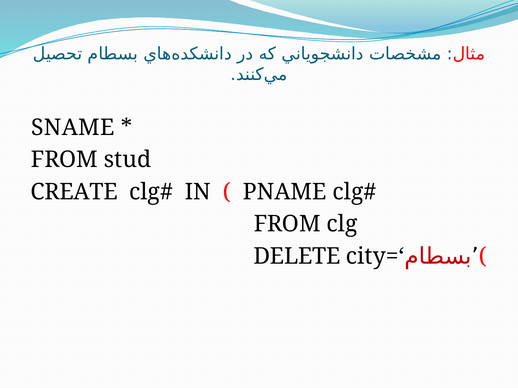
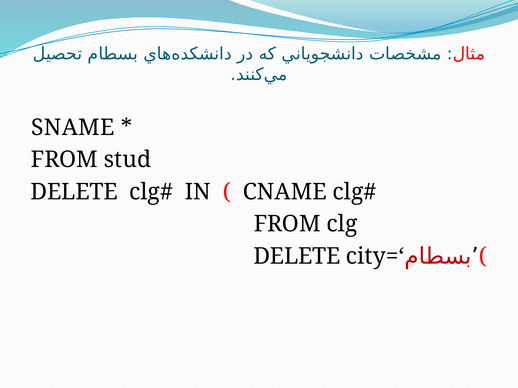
CREATE: CREATE -> DELETE (74, 192)
PNAME: PNAME -> CNAME (285, 192)
